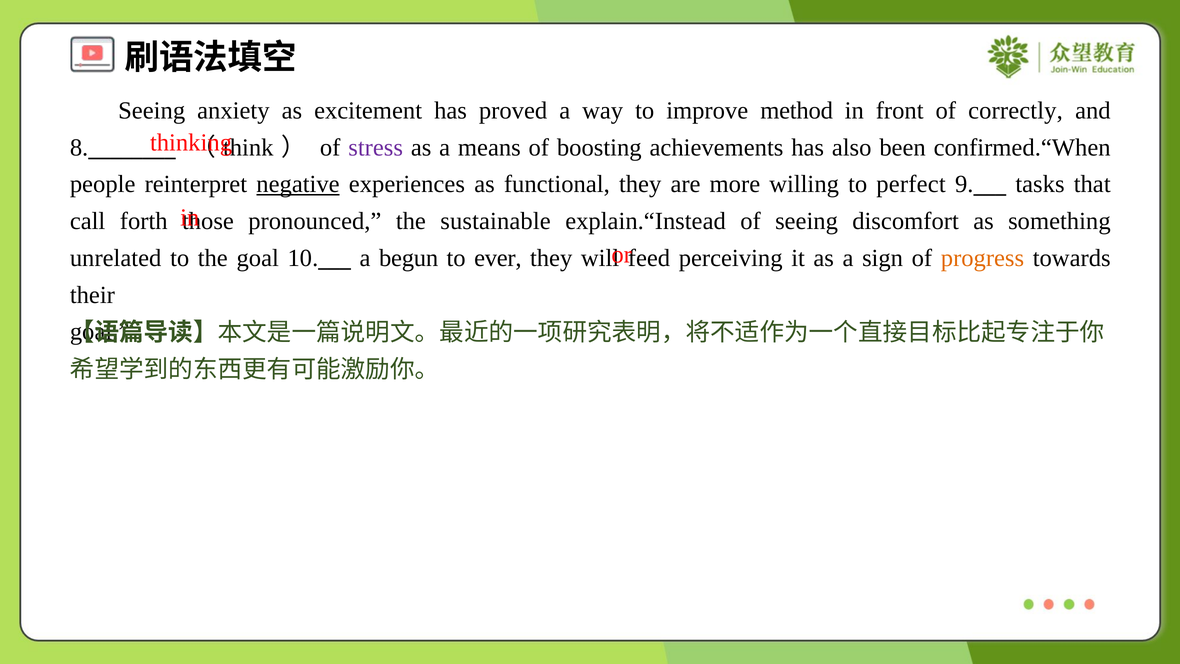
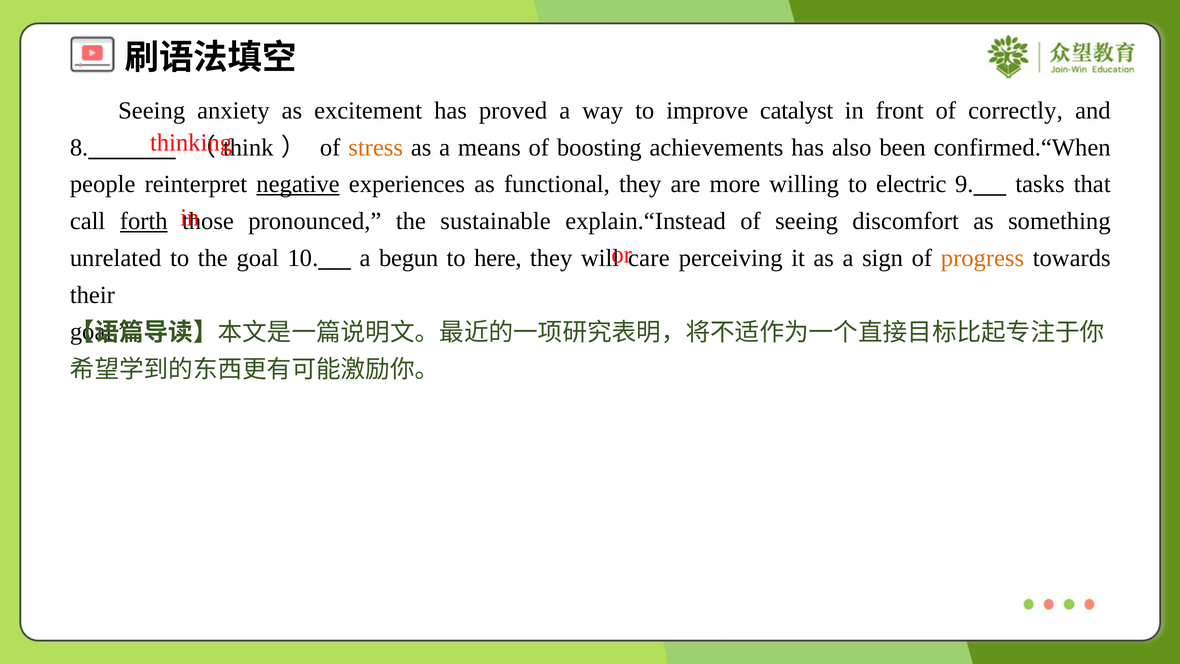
method: method -> catalyst (797, 111)
stress colour: purple -> orange (376, 147)
perfect: perfect -> electric (911, 184)
forth underline: none -> present (144, 221)
ever: ever -> here (498, 258)
feed: feed -> care (649, 258)
